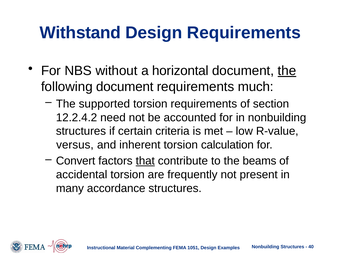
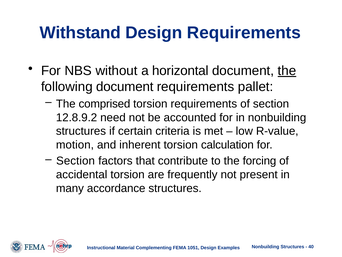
much: much -> pallet (256, 87)
supported: supported -> comprised (104, 104)
12.2.4.2: 12.2.4.2 -> 12.8.9.2 (77, 117)
versus: versus -> motion (75, 145)
Convert: Convert -> Section (76, 161)
that underline: present -> none (145, 161)
beams: beams -> forcing (259, 161)
